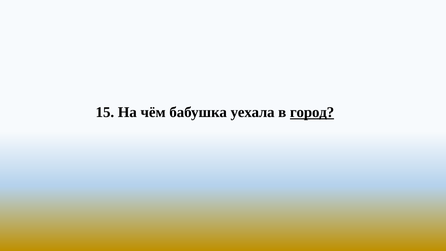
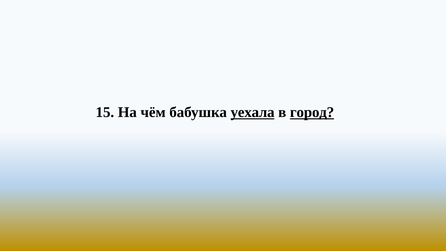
уехала underline: none -> present (253, 112)
